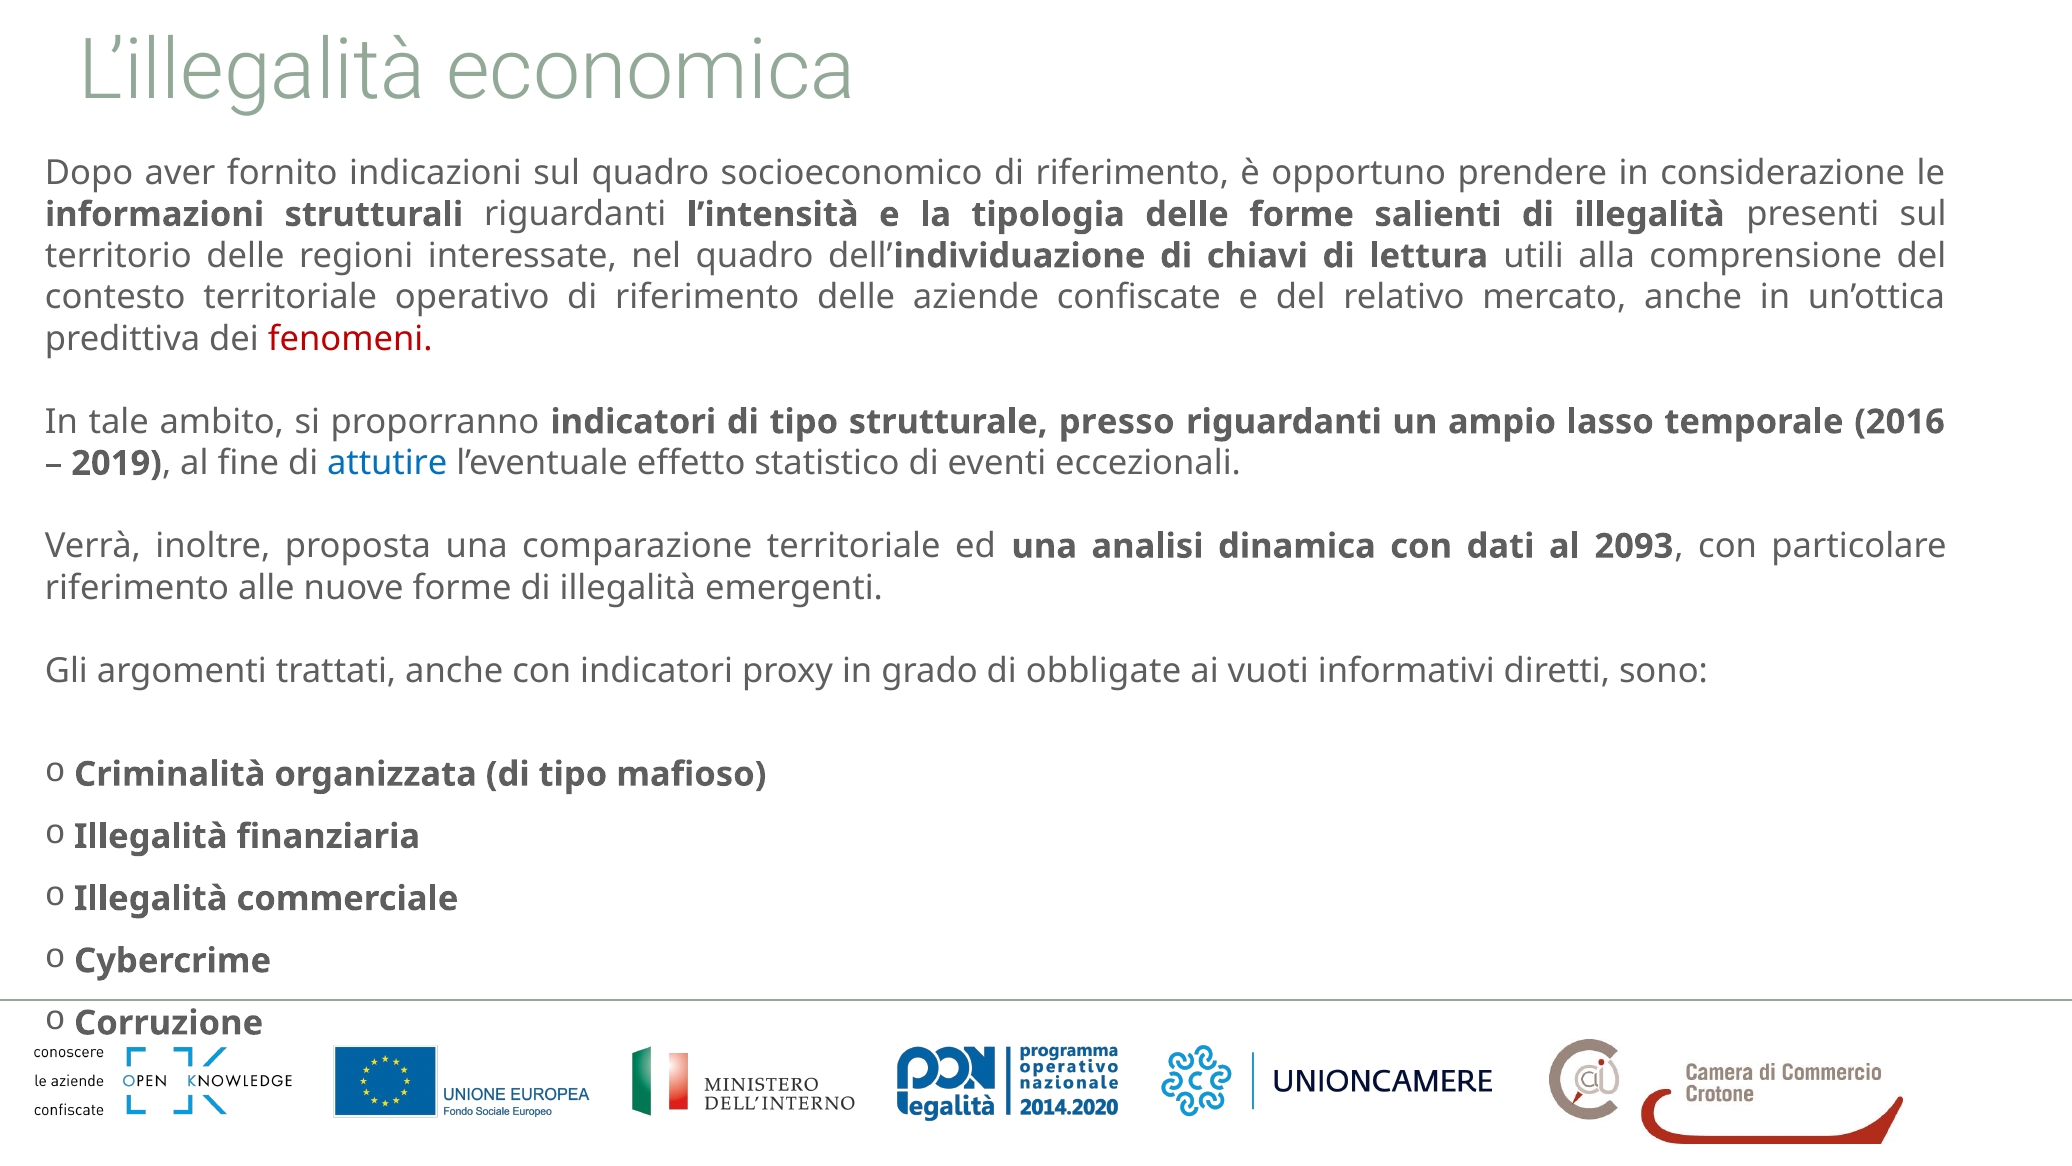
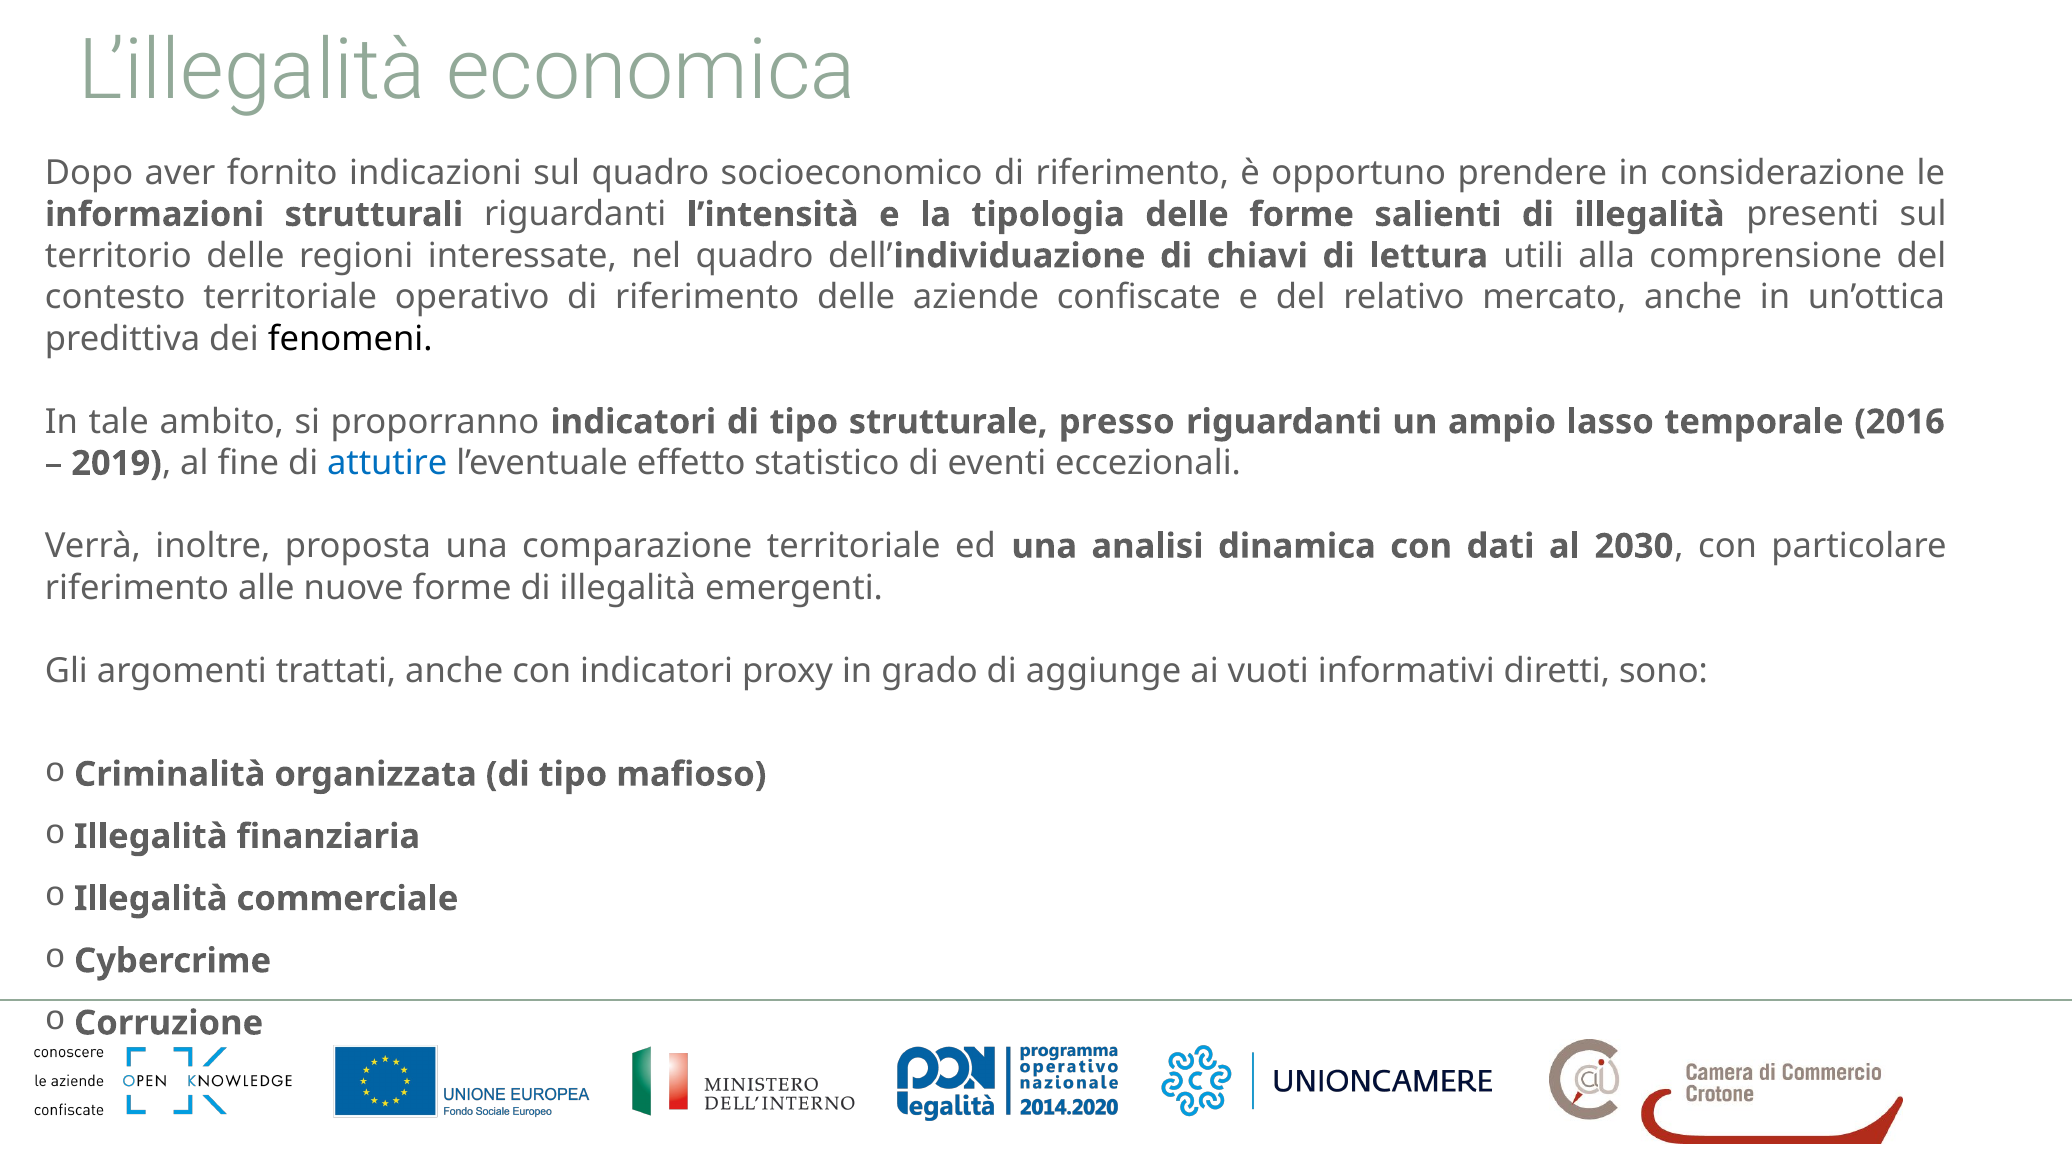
fenomeni colour: red -> black (350, 339)
2093: 2093 -> 2030 (1634, 546)
obbligate: obbligate -> aggiunge (1104, 670)
